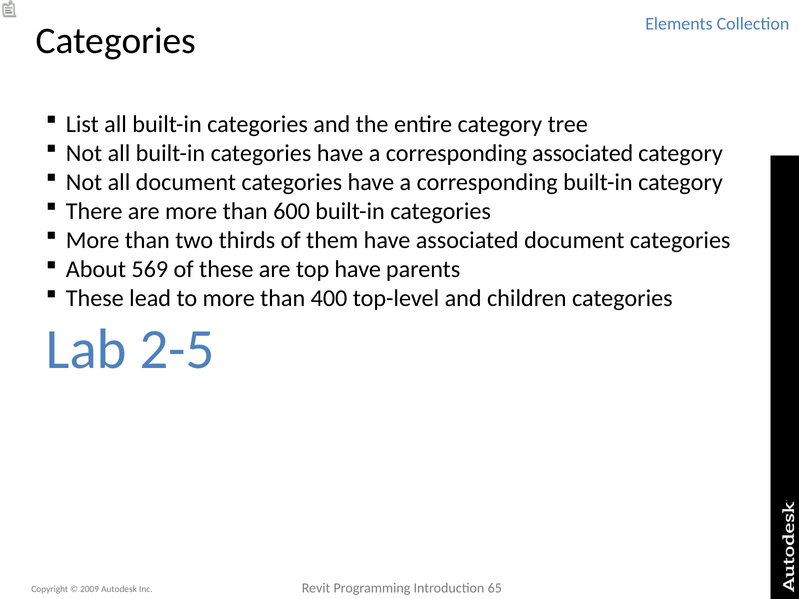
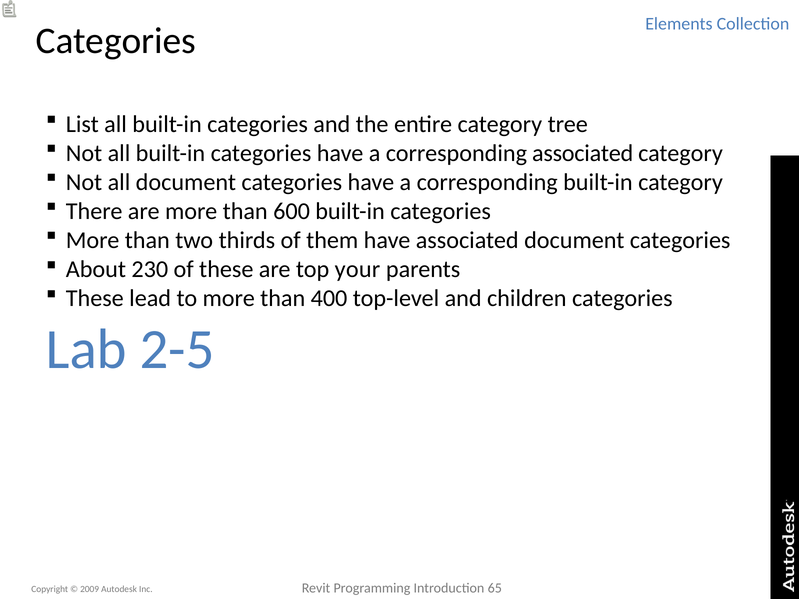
569: 569 -> 230 (150, 270)
top have: have -> your (357, 270)
